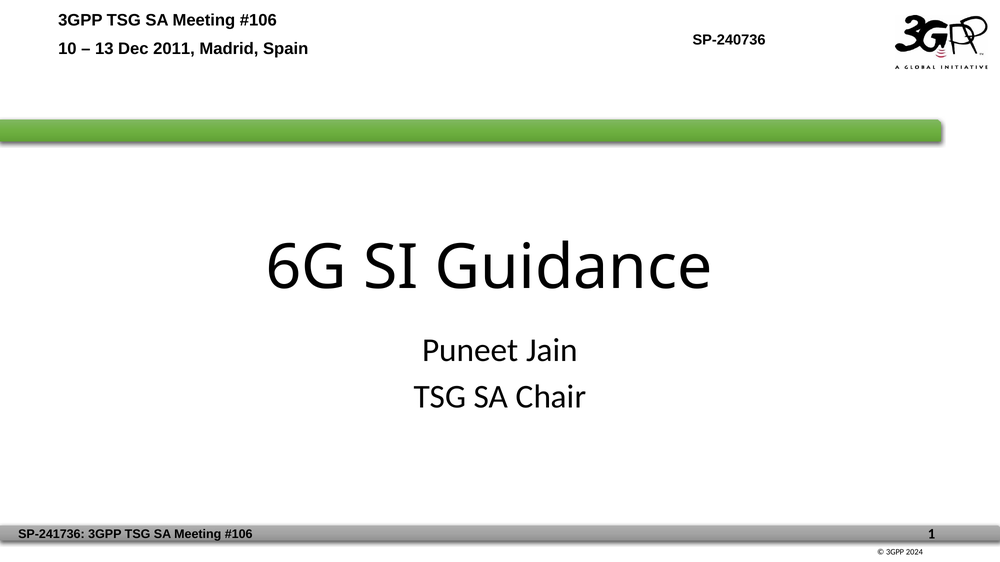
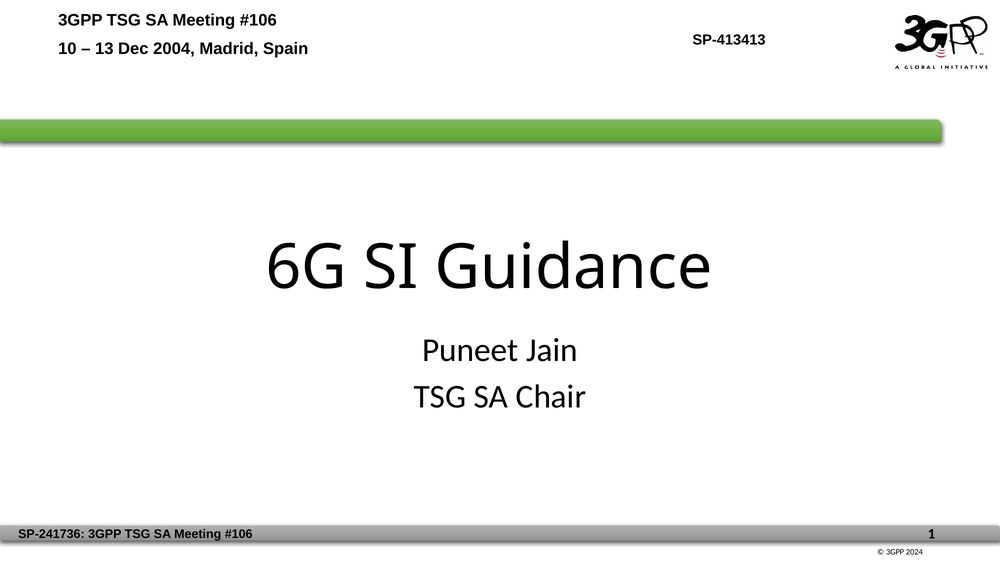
SP-240736: SP-240736 -> SP-413413 (729, 40)
2011: 2011 -> 2004 (174, 49)
